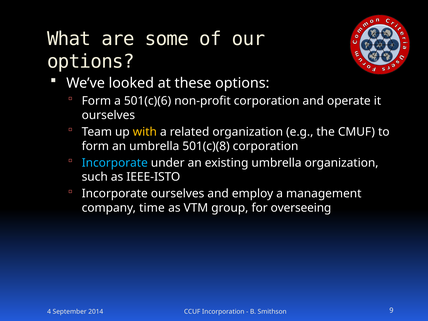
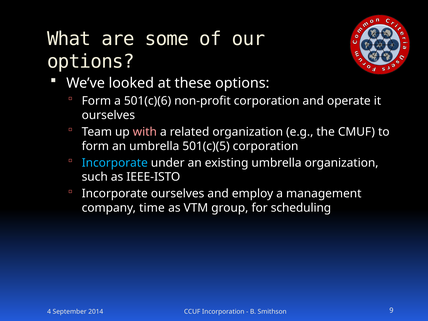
with colour: yellow -> pink (145, 132)
501(c)(8: 501(c)(8 -> 501(c)(5 (206, 146)
overseeing: overseeing -> scheduling (301, 208)
